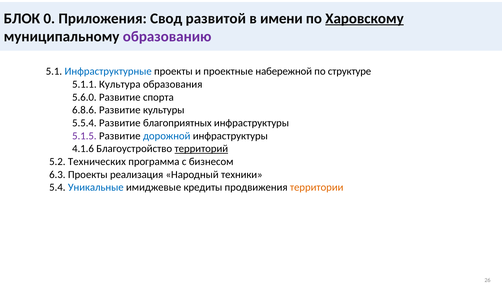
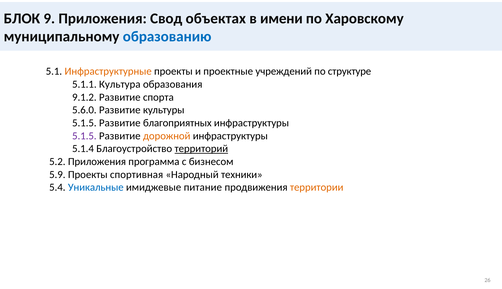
0: 0 -> 9 (49, 18)
развитой: развитой -> объектах (216, 18)
Харовскому underline: present -> none (365, 18)
образованию colour: purple -> blue (167, 36)
Инфраструктурные colour: blue -> orange (108, 71)
набережной: набережной -> учреждений (284, 71)
5.6.0: 5.6.0 -> 9.1.2 (84, 97)
6.8.6: 6.8.6 -> 5.6.0 (84, 110)
5.5.4: 5.5.4 -> 5.1.5 (84, 123)
дорожной colour: blue -> orange (167, 136)
4.1.6: 4.1.6 -> 5.1.4 (83, 149)
5.2 Технических: Технических -> Приложения (97, 162)
6.3: 6.3 -> 5.9 (57, 175)
реализация: реализация -> спортивная (137, 175)
кредиты: кредиты -> питание (203, 187)
